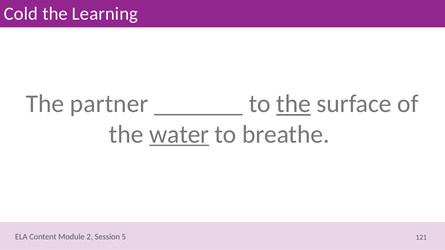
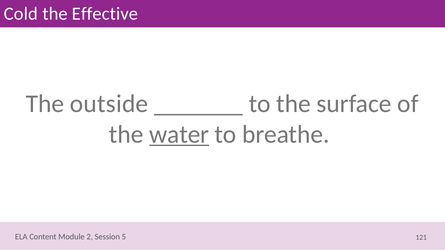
Learning: Learning -> Effective (105, 14)
partner: partner -> outside (109, 104)
the underline: present -> none (293, 104)
